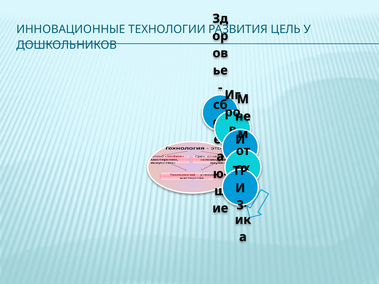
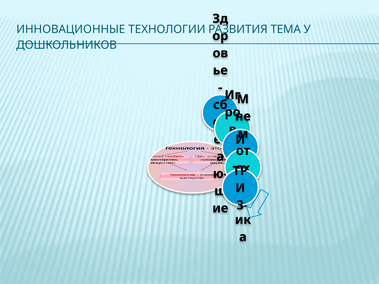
ЦЕЛЬ: ЦЕЛЬ -> ТЕМА (286, 29)
